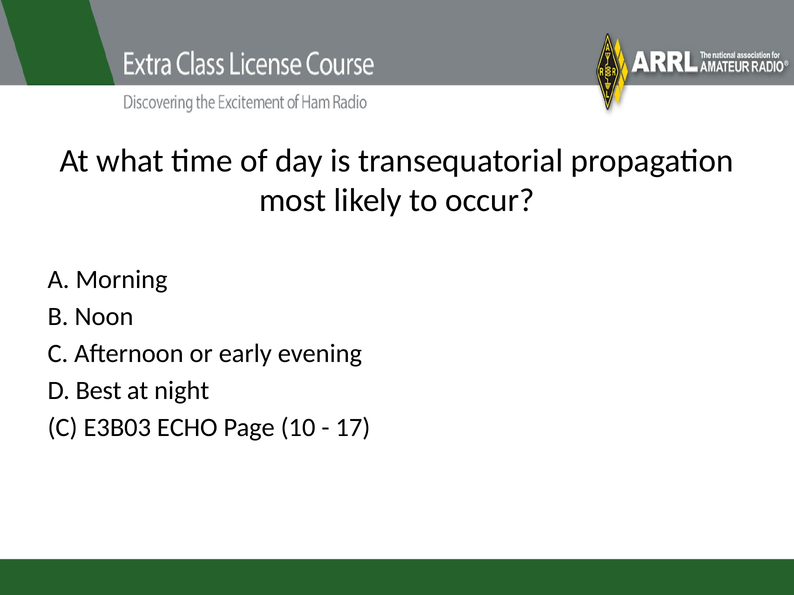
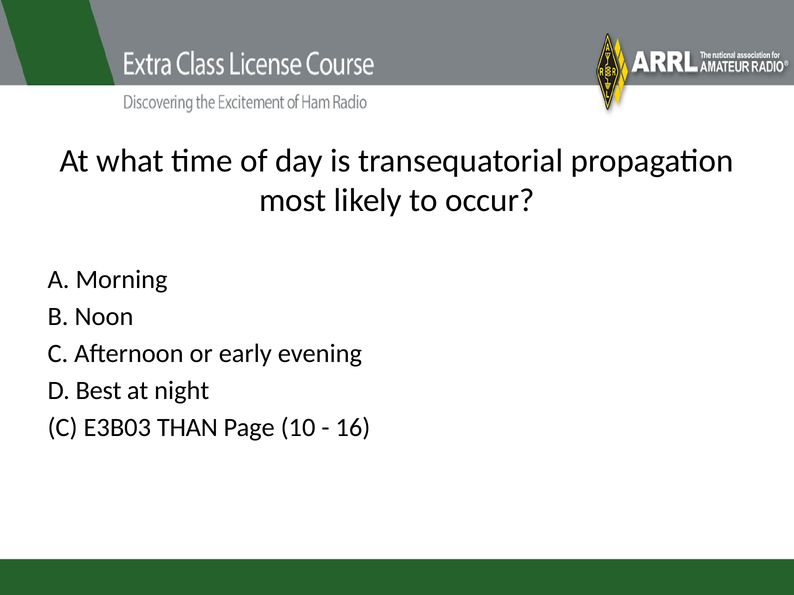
ECHO: ECHO -> THAN (187, 428)
17: 17 -> 16 (353, 428)
